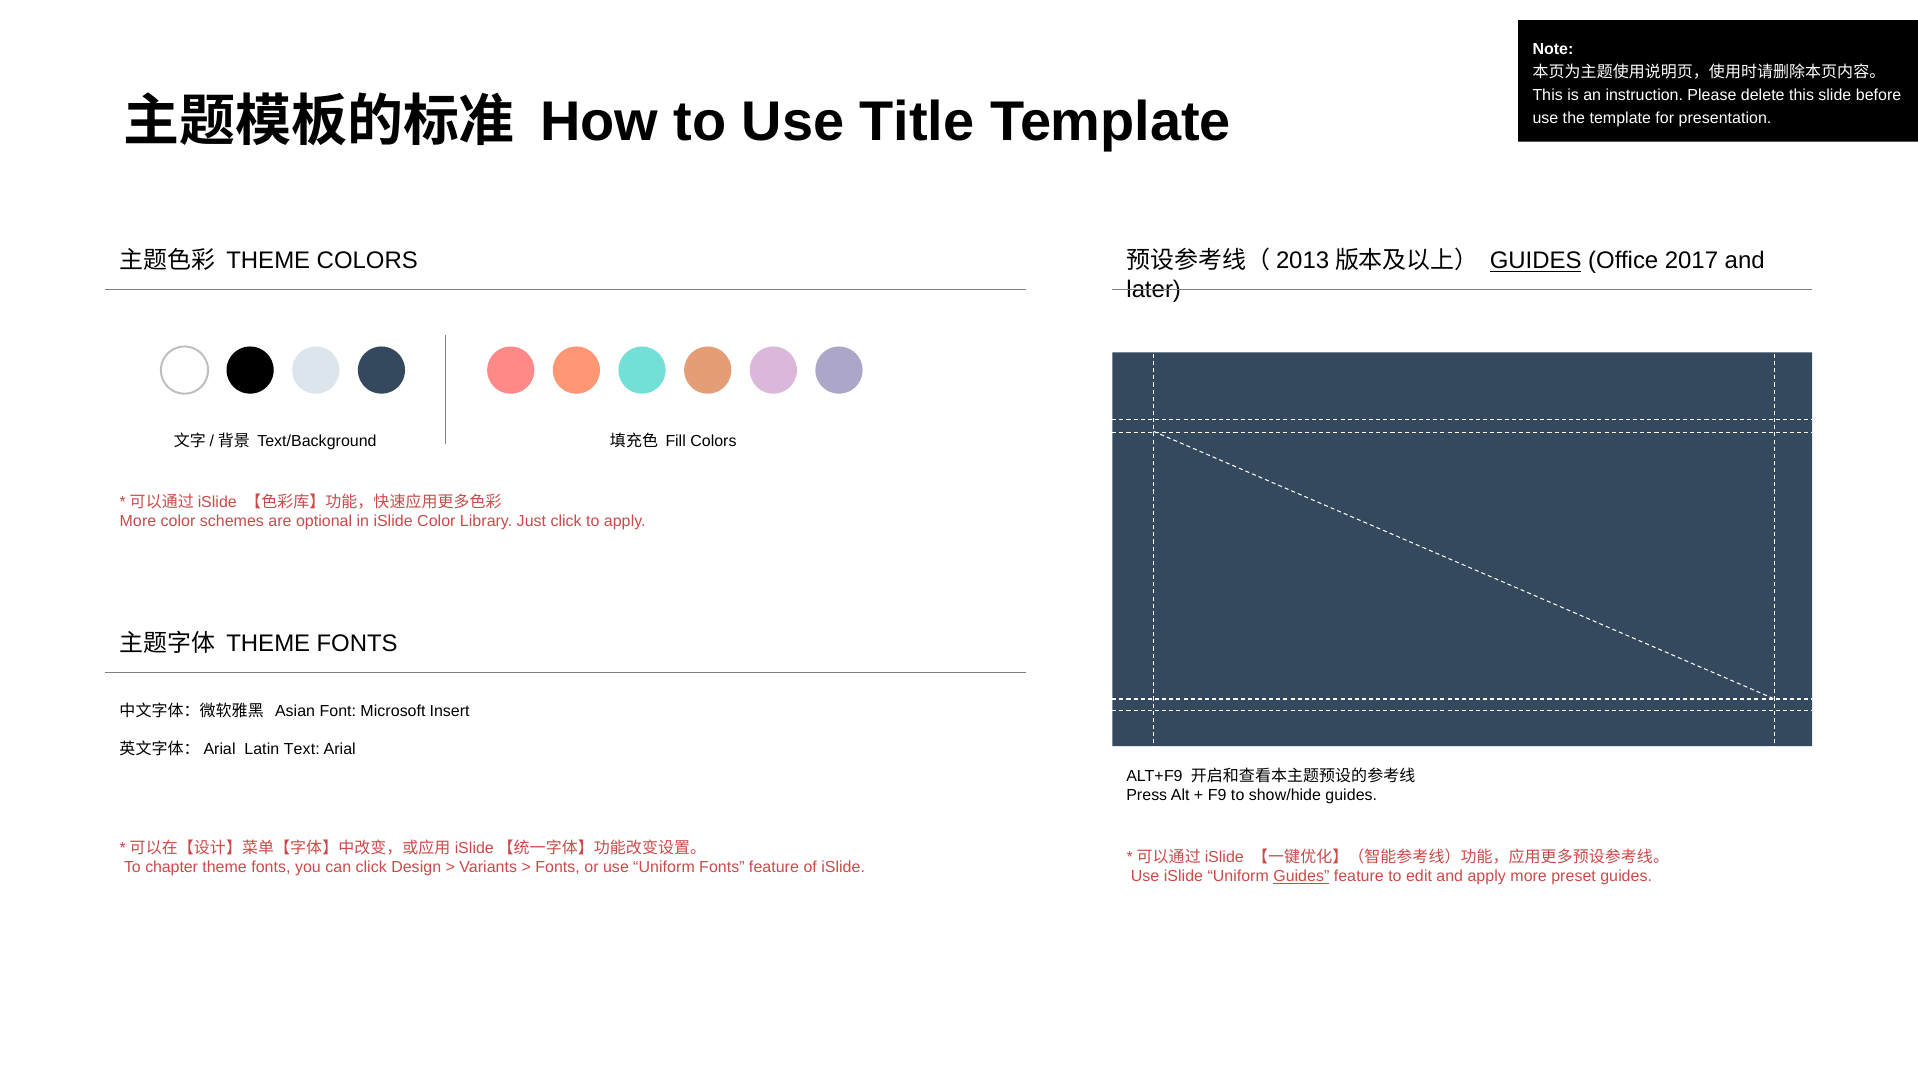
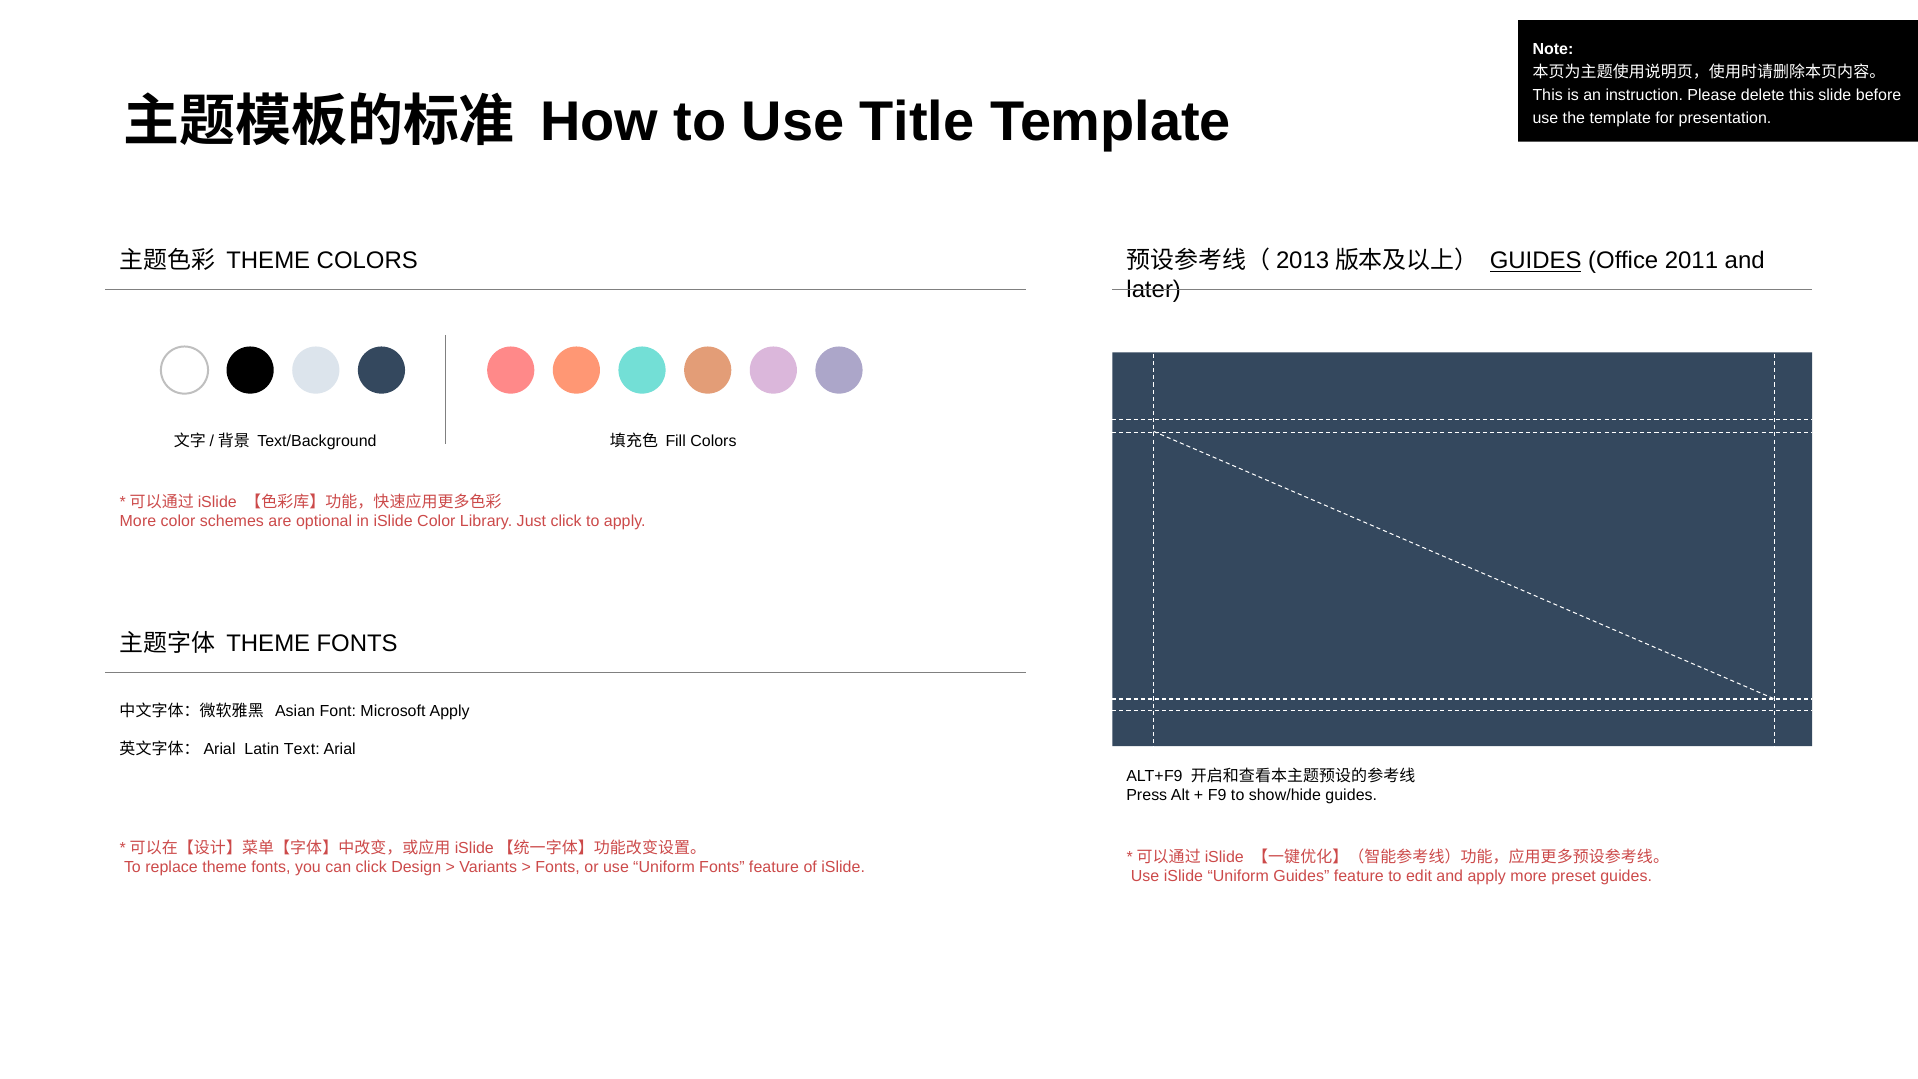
2017: 2017 -> 2011 (1691, 261)
Microsoft Insert: Insert -> Apply (450, 711)
chapter: chapter -> replace (172, 867)
Guides underline: present -> none (1301, 877)
